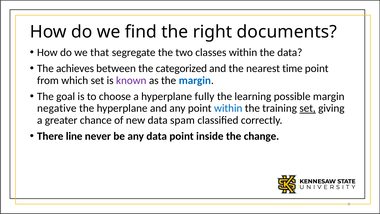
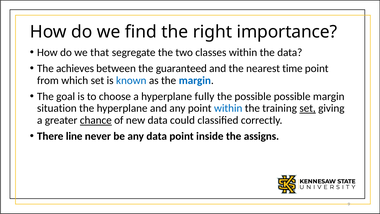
documents: documents -> importance (287, 32)
categorized: categorized -> guaranteed (181, 68)
known colour: purple -> blue (131, 80)
the learning: learning -> possible (253, 96)
negative: negative -> situation (57, 108)
chance underline: none -> present (96, 120)
spam: spam -> could (182, 120)
change: change -> assigns (261, 136)
